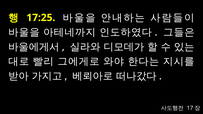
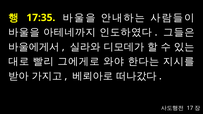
17:25: 17:25 -> 17:35 (41, 18)
